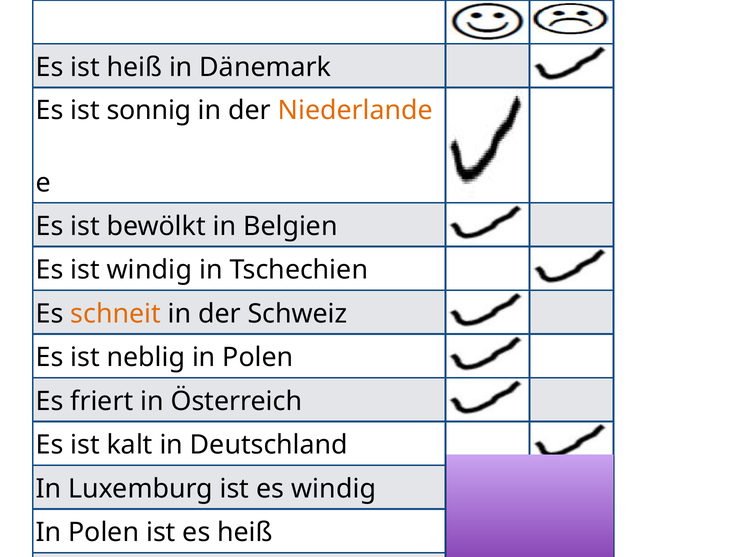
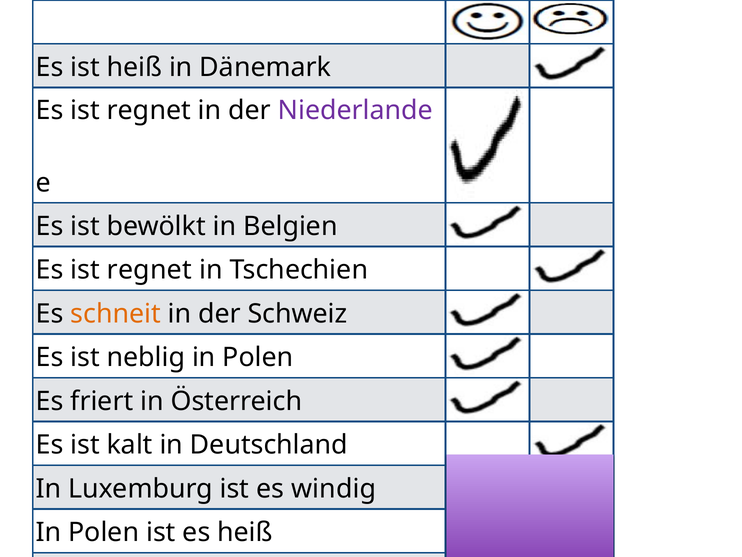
sonnig: sonnig -> regnet (149, 110)
Niederlande colour: orange -> purple (355, 110)
windig: windig -> regnet (149, 270)
